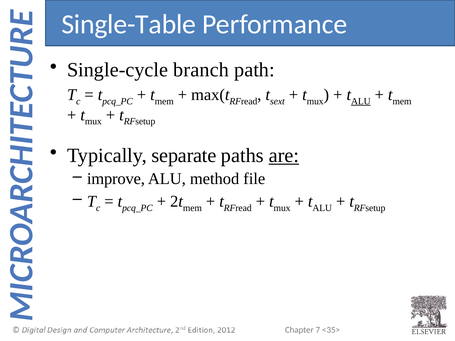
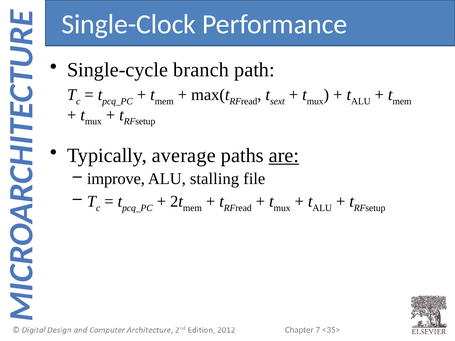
Single-Table: Single-Table -> Single-Clock (129, 24)
ALU underline: present -> none (361, 101)
separate: separate -> average (184, 156)
method: method -> stalling (215, 179)
